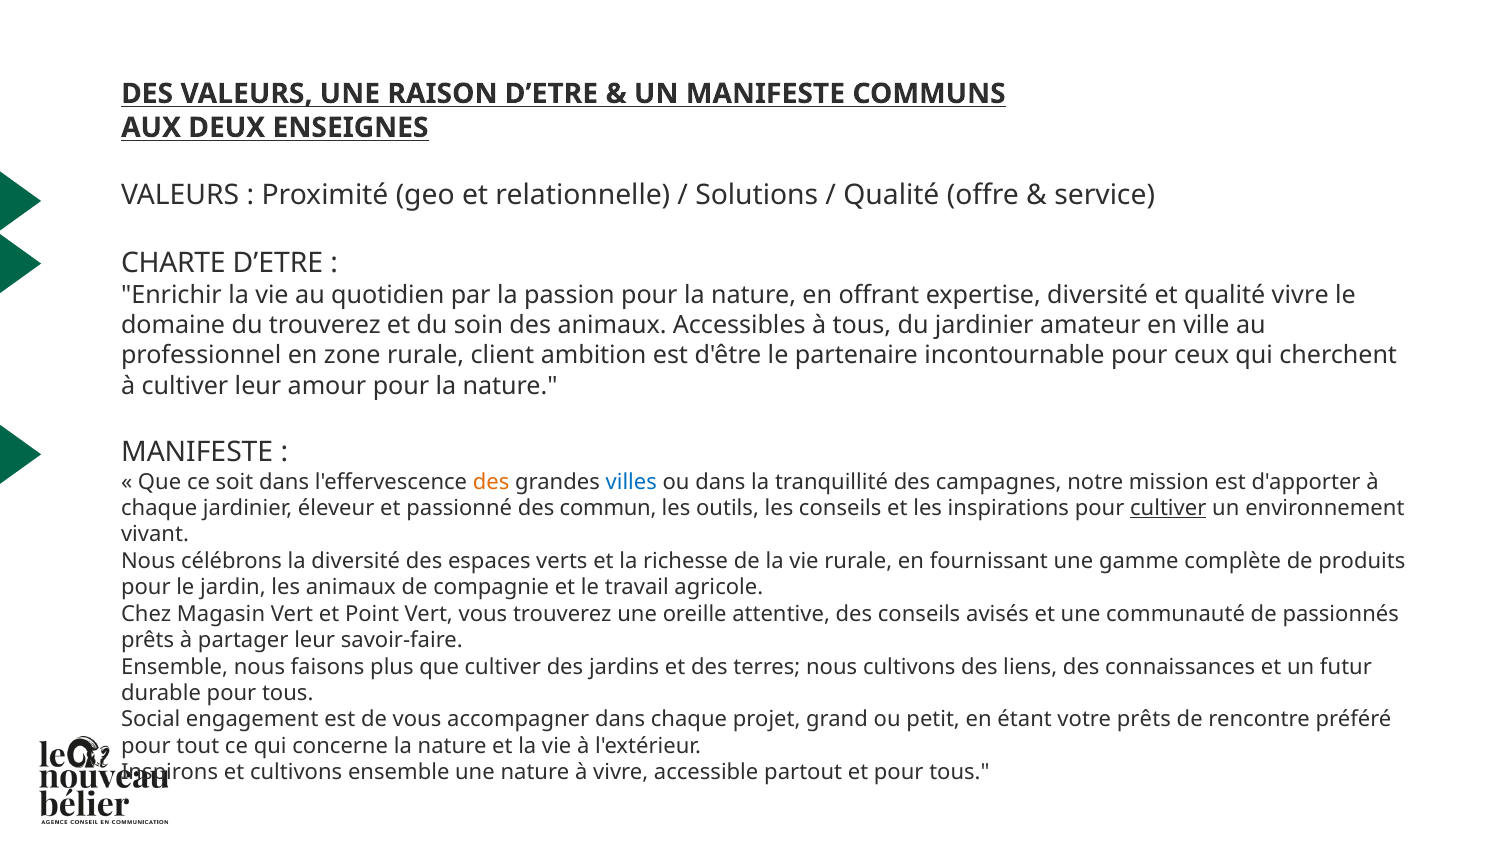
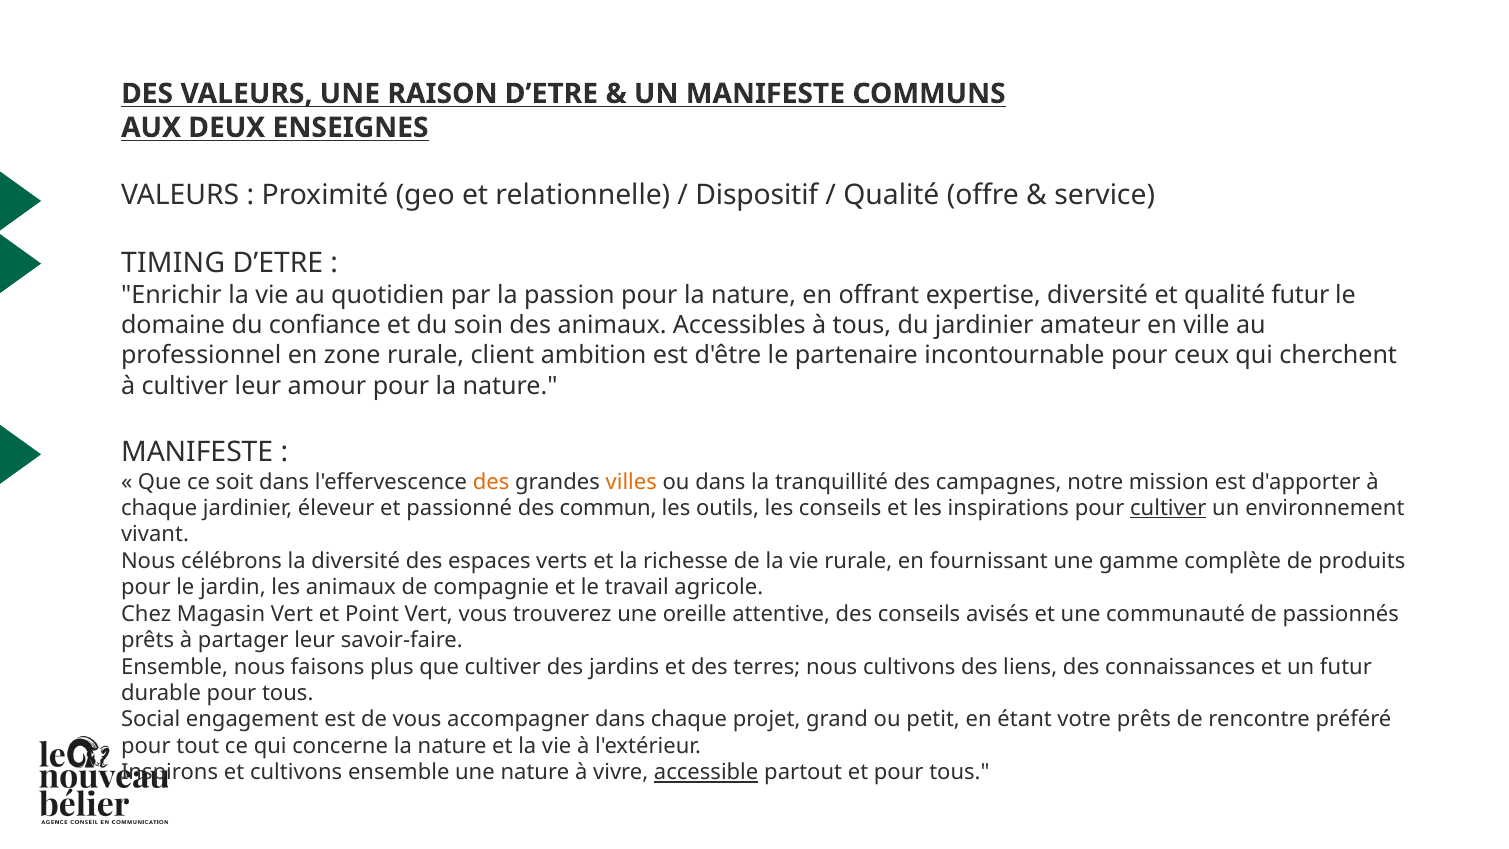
Solutions: Solutions -> Dispositif (757, 195)
CHARTE: CHARTE -> TIMING (173, 263)
qualité vivre: vivre -> futur (1300, 295)
du trouverez: trouverez -> confiance (325, 325)
villes colour: blue -> orange (631, 482)
accessible underline: none -> present (706, 772)
